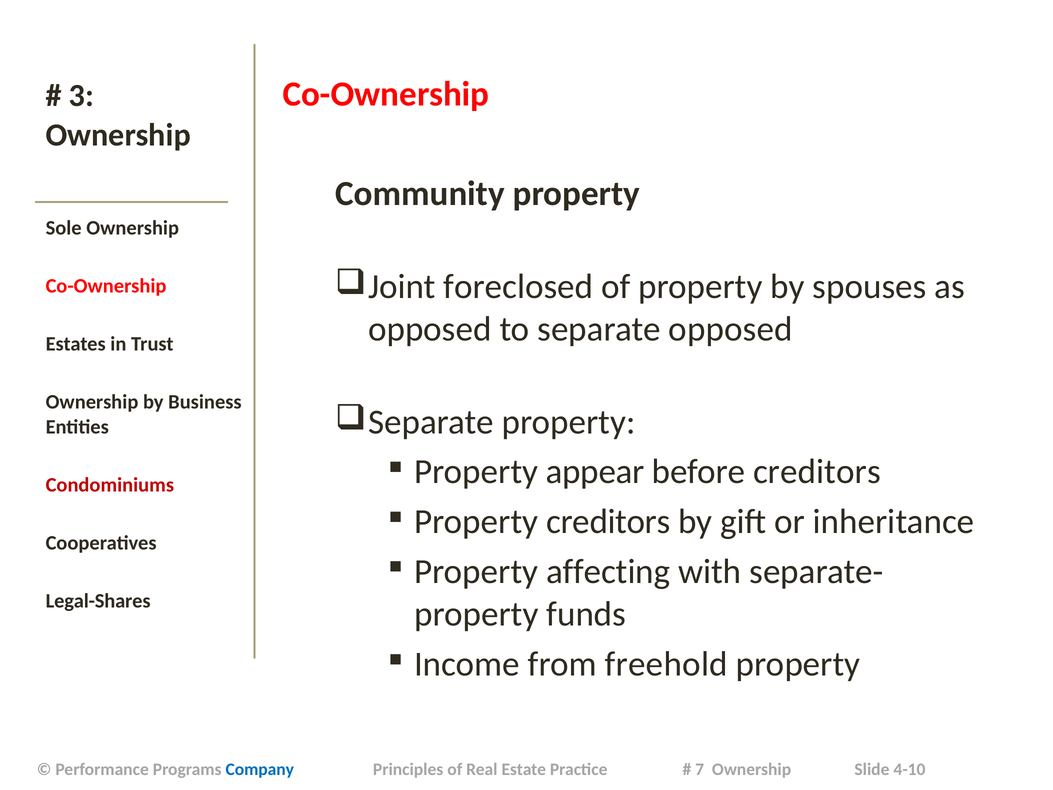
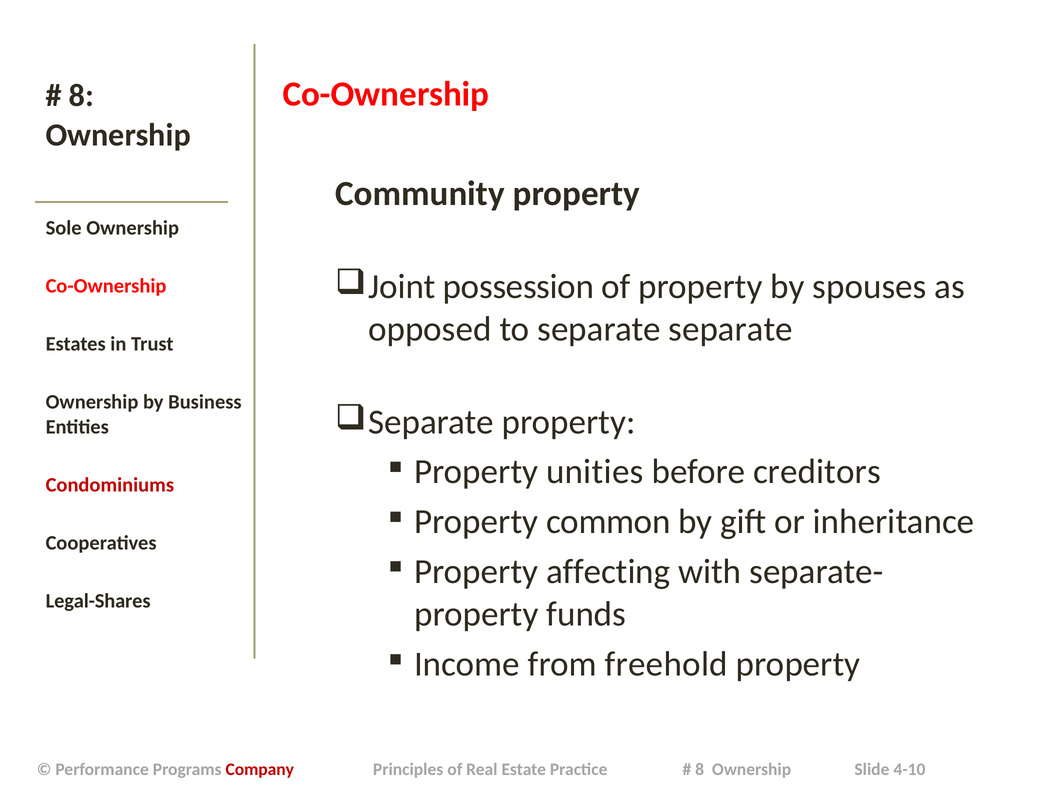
3: 3 -> 8 (81, 96)
foreclosed: foreclosed -> possession (518, 286)
separate opposed: opposed -> separate (731, 329)
appear: appear -> unities (595, 472)
Property creditors: creditors -> common (608, 522)
Company colour: blue -> red (260, 769)
7: 7 -> 8 (700, 769)
